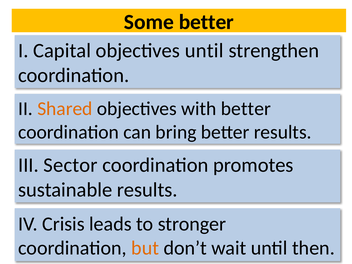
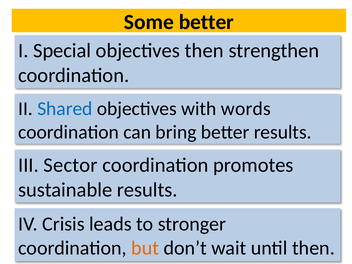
Capital: Capital -> Special (62, 51)
objectives until: until -> then (204, 51)
Shared colour: orange -> blue (65, 109)
with better: better -> words (246, 109)
